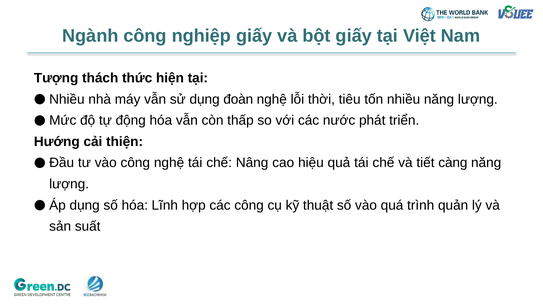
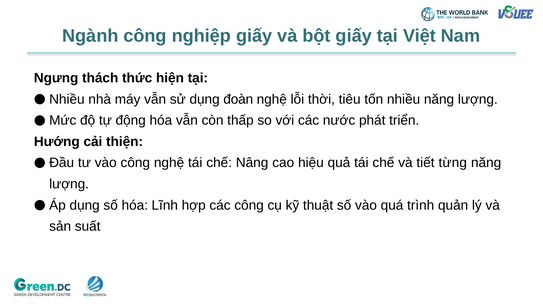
Tượng: Tượng -> Ngưng (56, 78)
càng: càng -> từng (453, 162)
